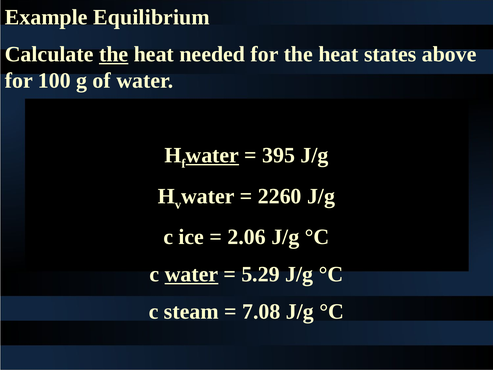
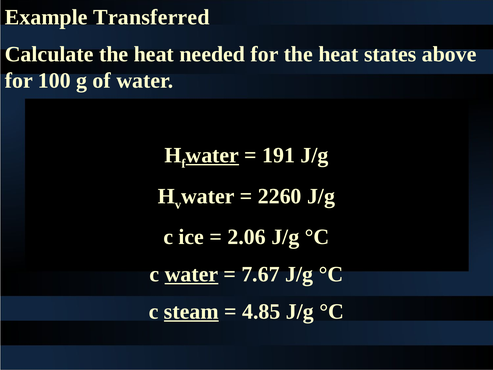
Equilibrium: Equilibrium -> Transferred (151, 17)
the underline: present -> none (114, 54)
395: 395 -> 191 (279, 155)
5.29: 5.29 -> 7.67 (261, 274)
steam underline: none -> present (191, 311)
7.08: 7.08 -> 4.85 (261, 311)
